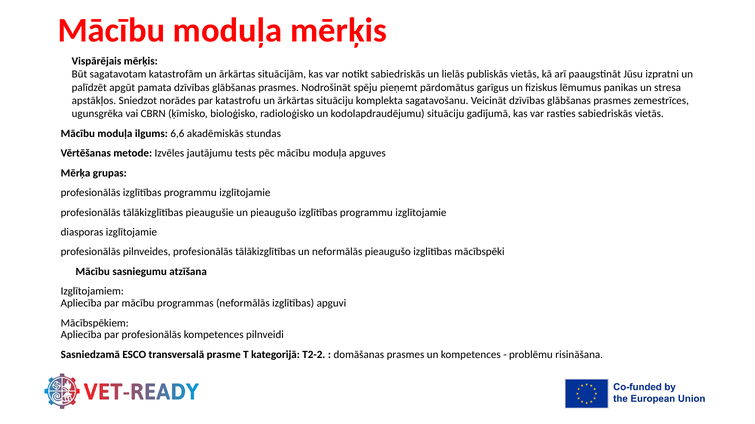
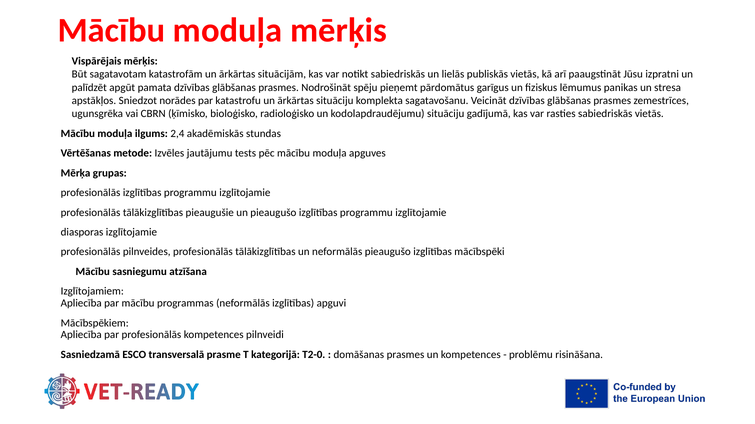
6,6: 6,6 -> 2,4 (177, 134)
T2-2: T2-2 -> T2-0 (314, 355)
